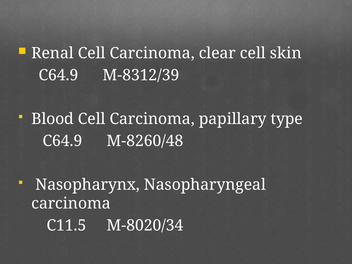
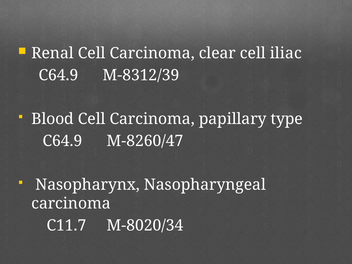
skin: skin -> iliac (286, 53)
M-8260/48: M-8260/48 -> M-8260/47 (145, 141)
C11.5: C11.5 -> C11.7 (67, 225)
